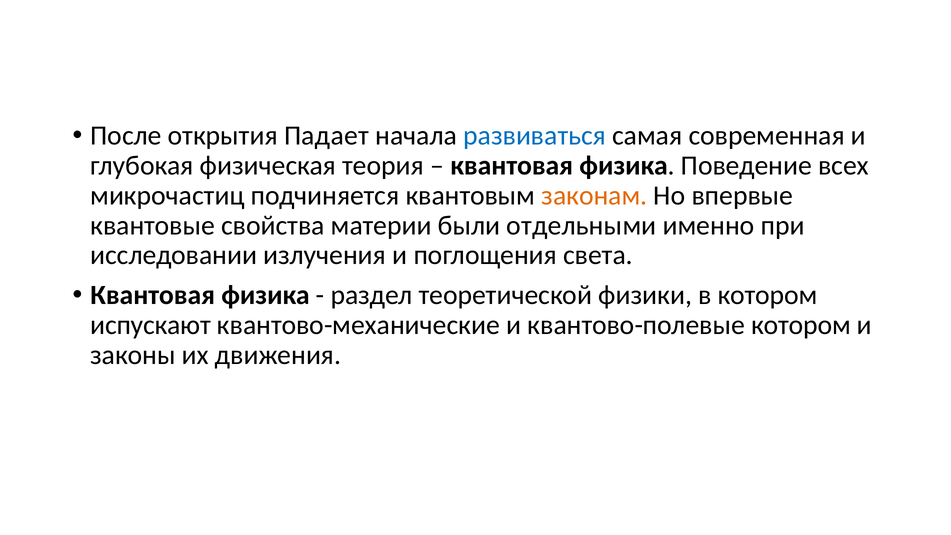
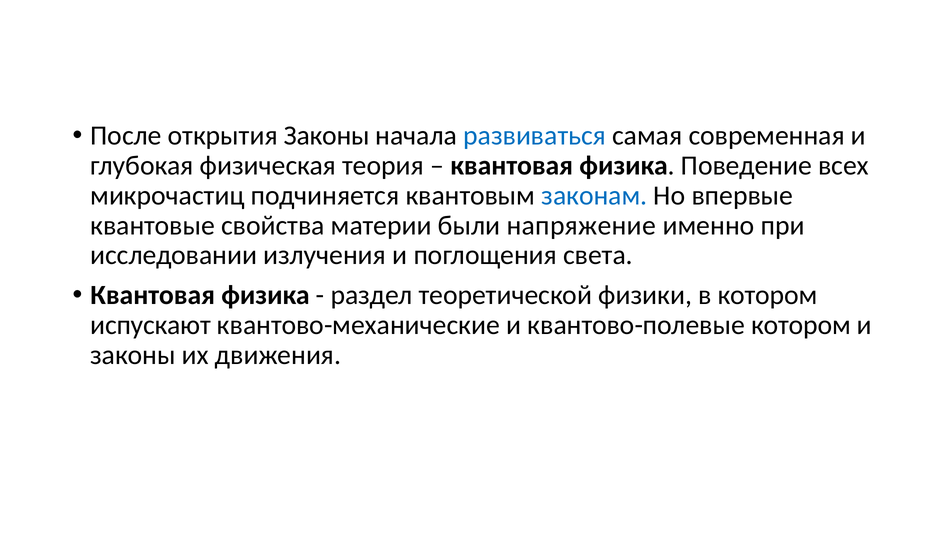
открытия Падает: Падает -> Законы (327, 136)
законам colour: orange -> blue (594, 195)
отдельными: отдельными -> напряжение (581, 225)
